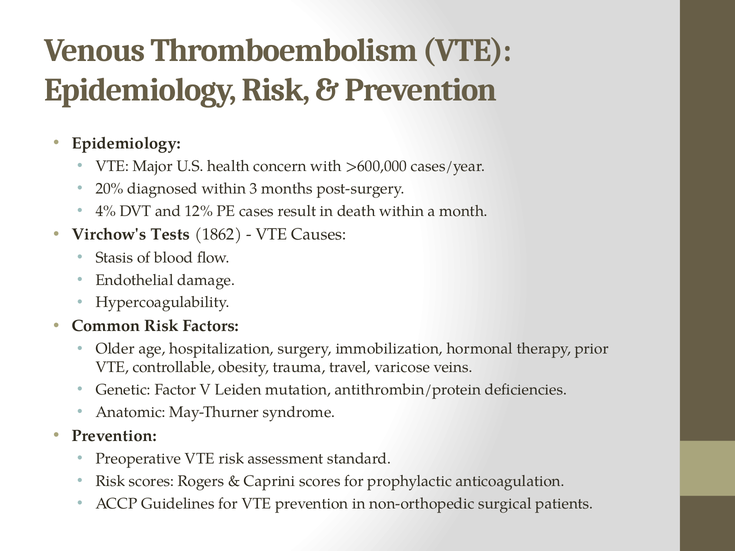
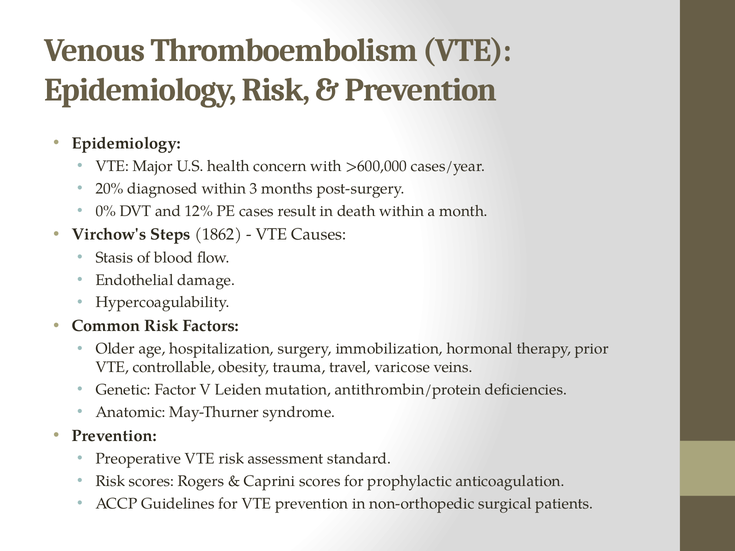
4%: 4% -> 0% (106, 211)
Tests: Tests -> Steps (171, 235)
